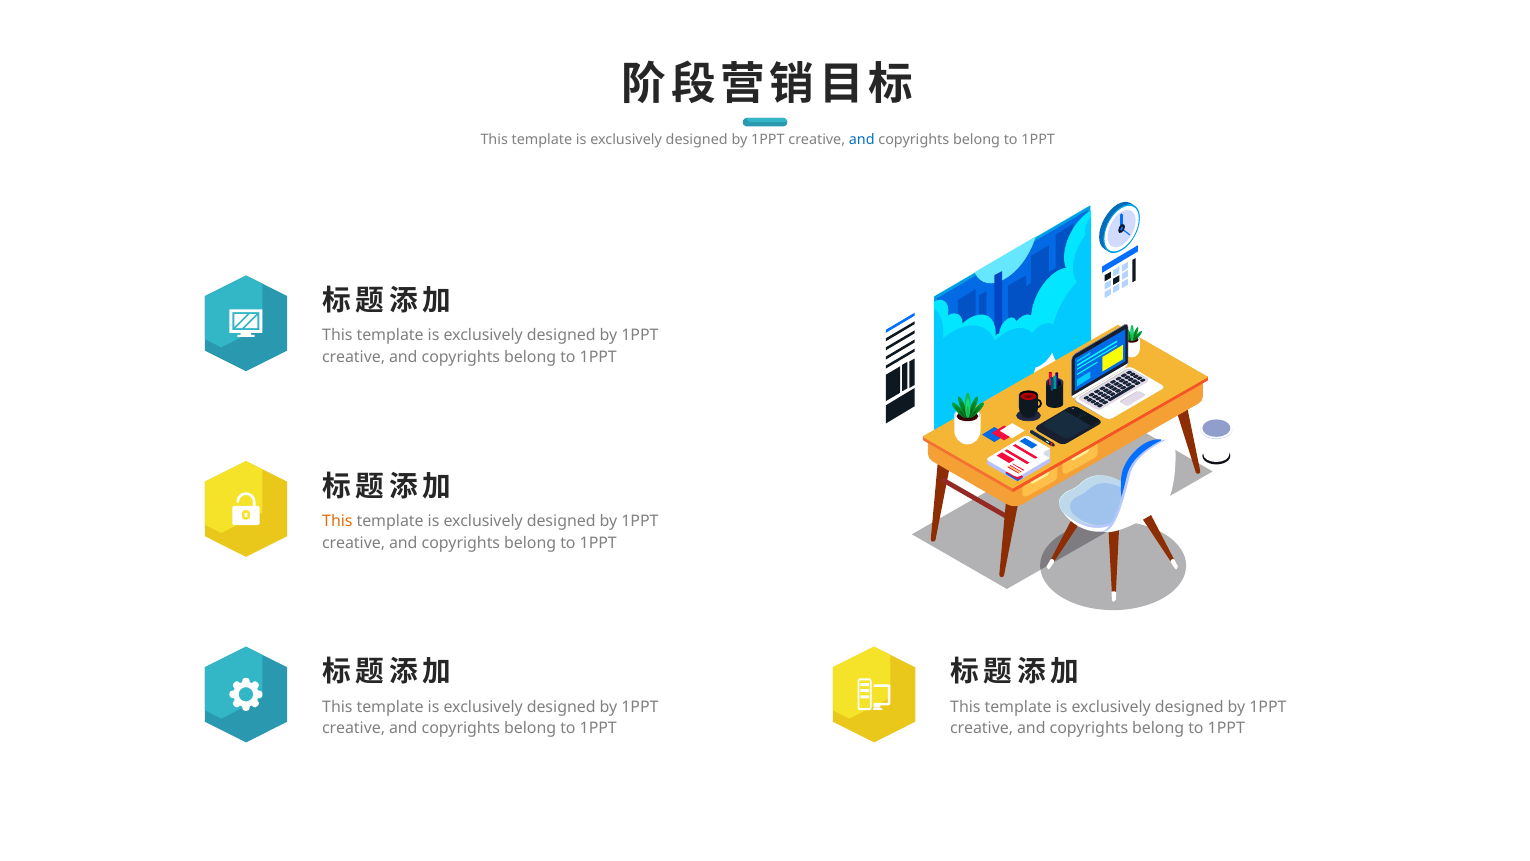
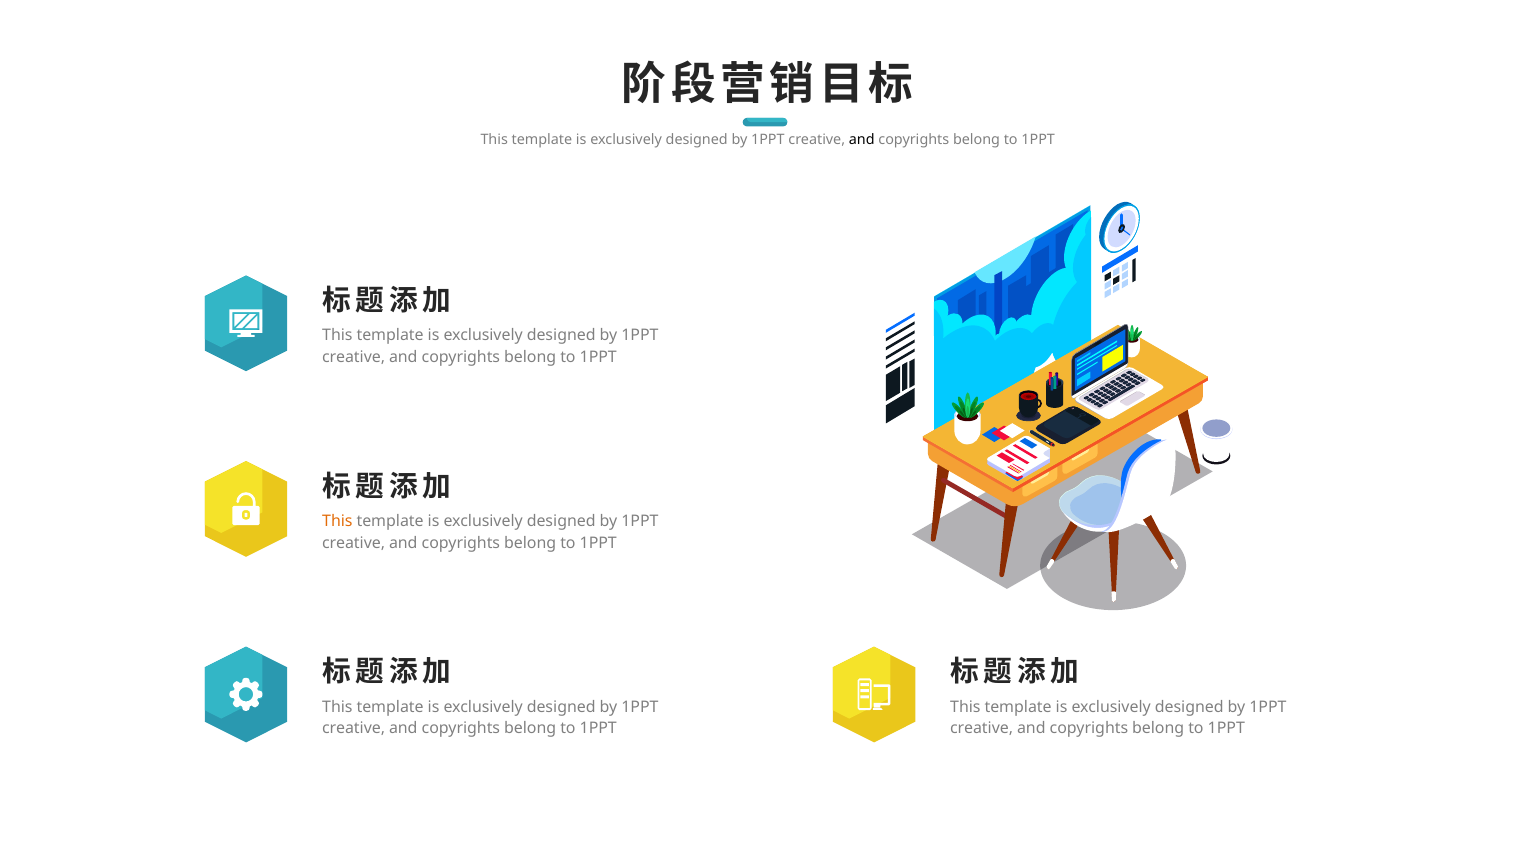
and colour: blue -> black (862, 140)
